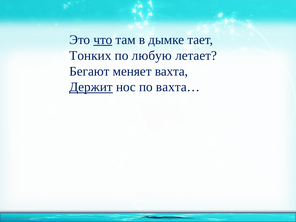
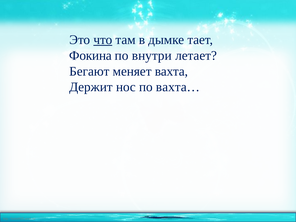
Тонких: Тонких -> Фокина (90, 55)
любую: любую -> внутри (152, 55)
Держит underline: present -> none (91, 87)
